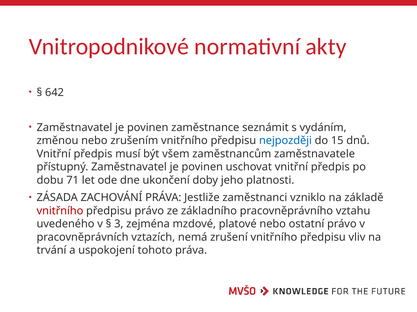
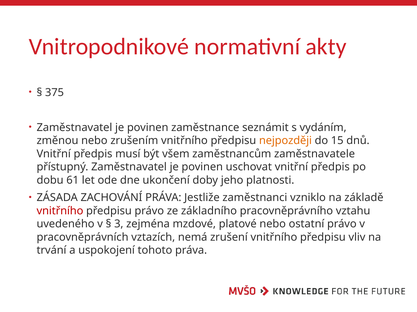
642: 642 -> 375 (54, 93)
nejpozději colour: blue -> orange (285, 141)
71: 71 -> 61 (73, 181)
